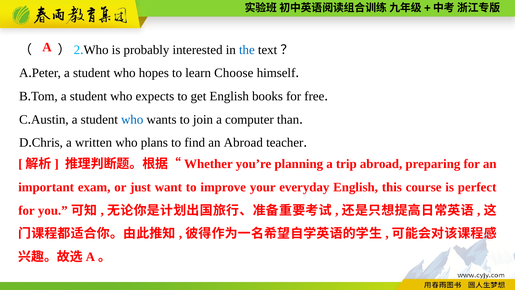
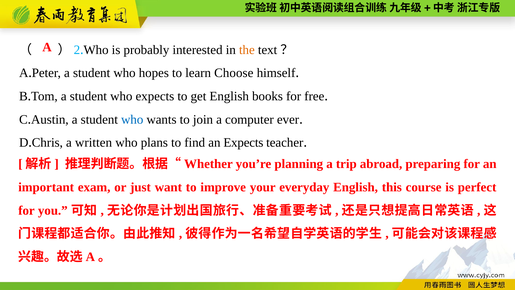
the colour: blue -> orange (247, 50)
than: than -> ever (288, 119)
an Abroad: Abroad -> Expects (243, 143)
